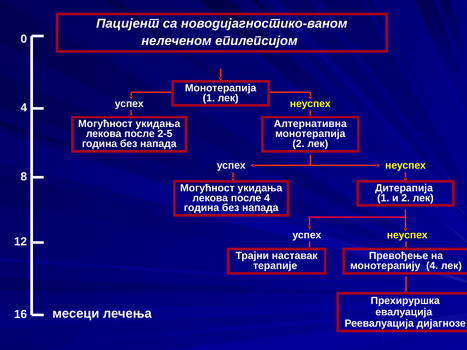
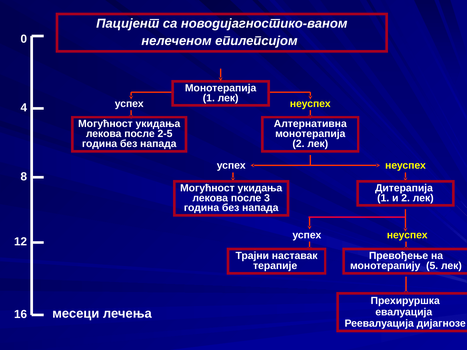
после 4: 4 -> 3 (267, 198)
монотерапију 4: 4 -> 5 (432, 266)
